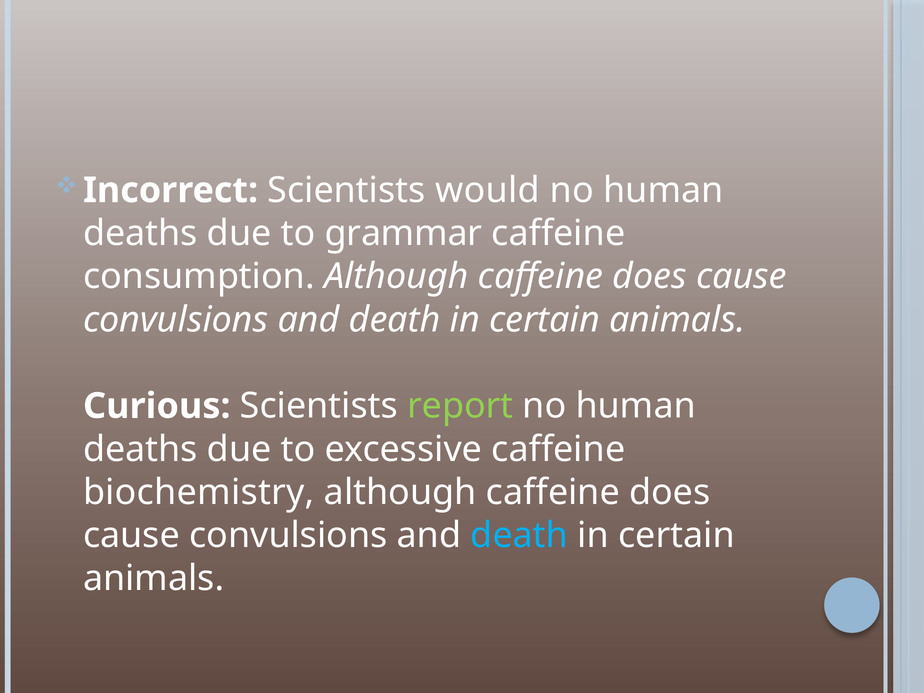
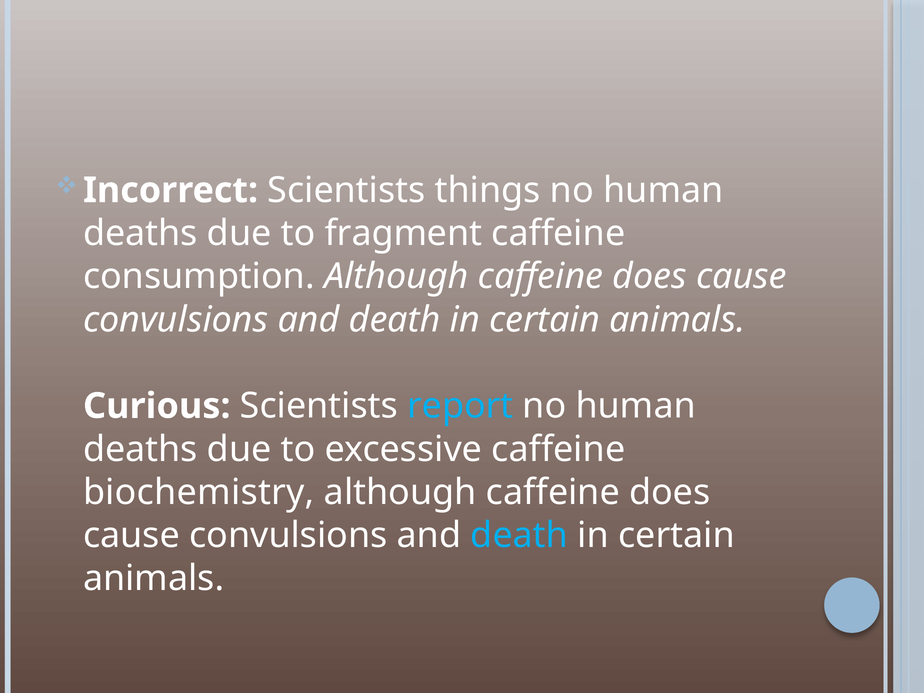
would: would -> things (488, 190)
grammar: grammar -> fragment (403, 233)
report colour: light green -> light blue (460, 406)
